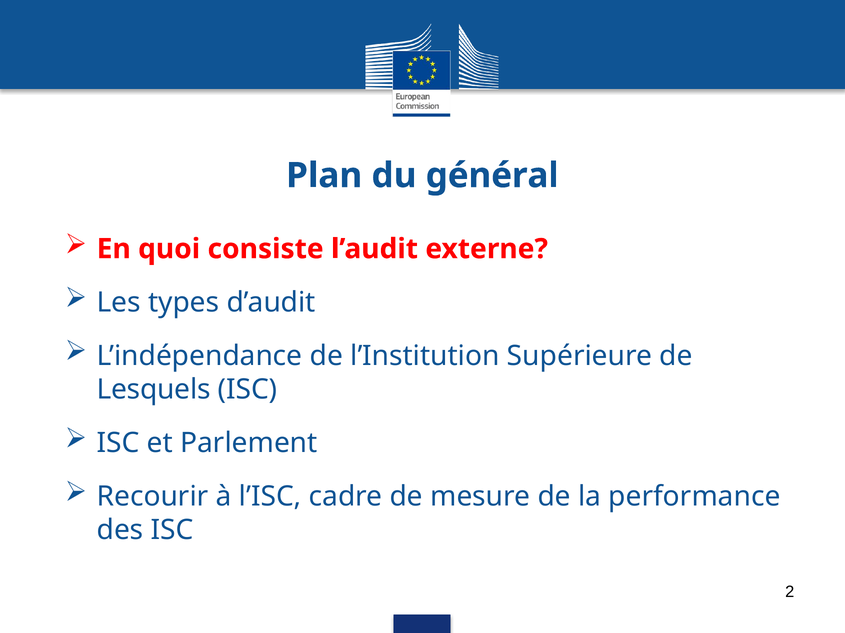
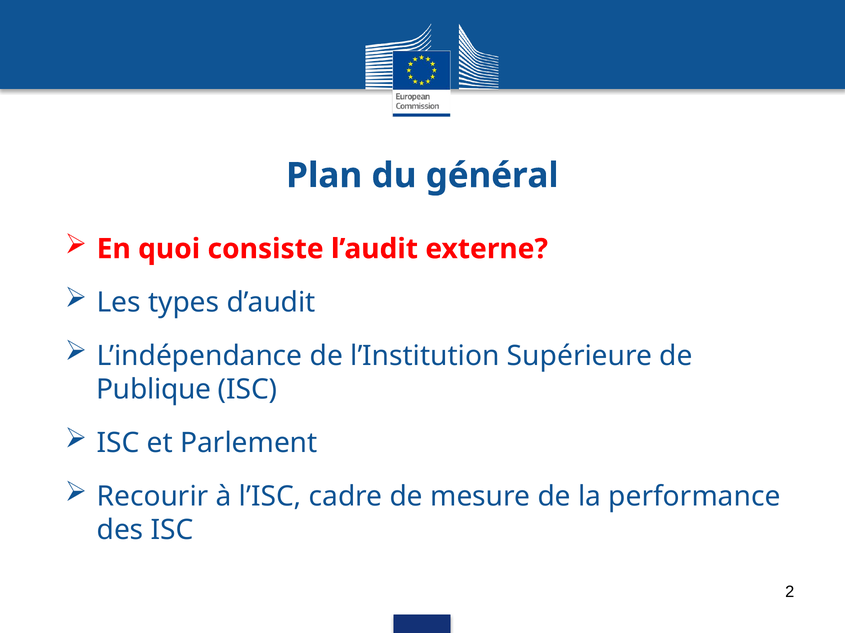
Lesquels: Lesquels -> Publique (154, 390)
